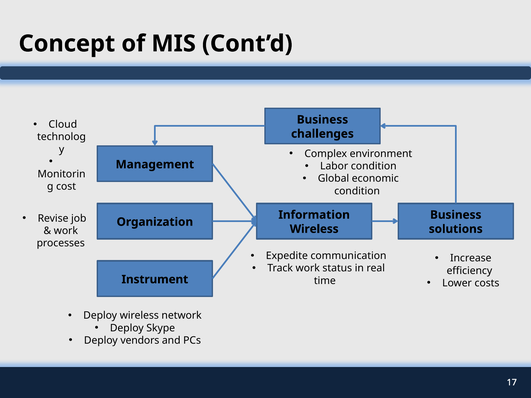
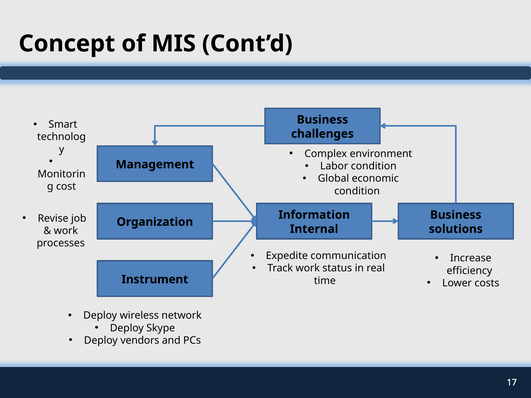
Cloud: Cloud -> Smart (63, 125)
Wireless: Wireless -> Internal (314, 229)
